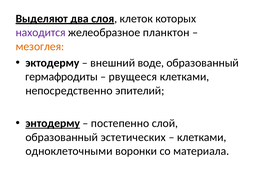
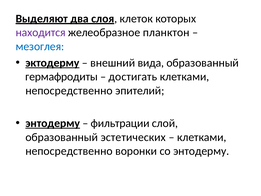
мезоглея colour: orange -> blue (40, 46)
эктодерму underline: none -> present (52, 63)
воде: воде -> вида (151, 63)
рвущееся: рвущееся -> достигать (133, 77)
постепенно: постепенно -> фильтрации (120, 123)
одноклеточными: одноклеточными -> непосредственно (69, 151)
со материала: материала -> энтодерму (201, 151)
